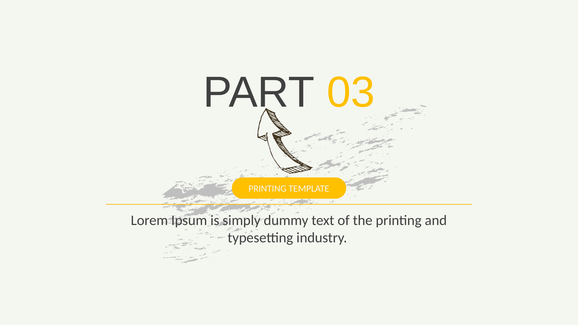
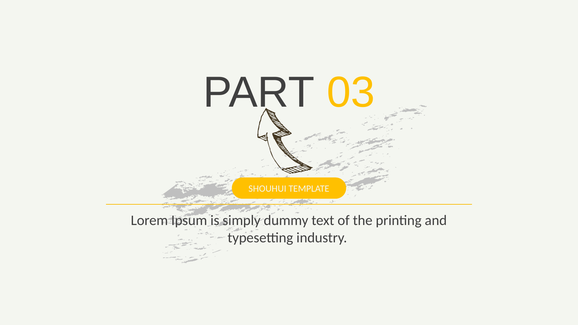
PRINTING: PRINTING -> SHOUHUI (267, 189)
